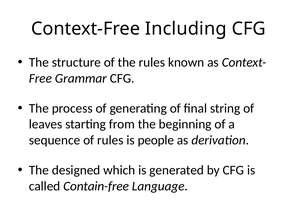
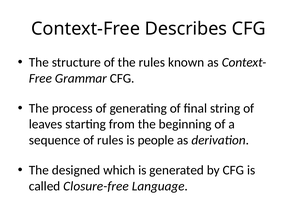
Including: Including -> Describes (186, 29)
Contain-free: Contain-free -> Closure-free (96, 186)
